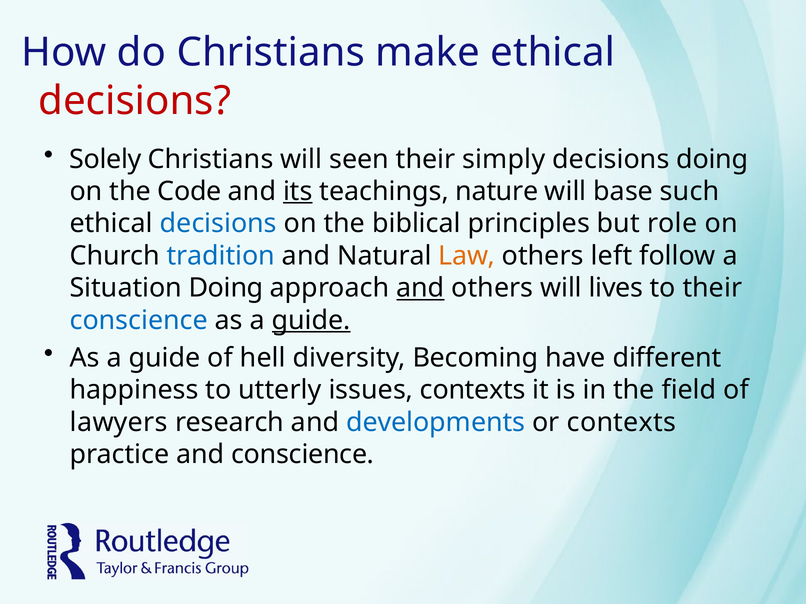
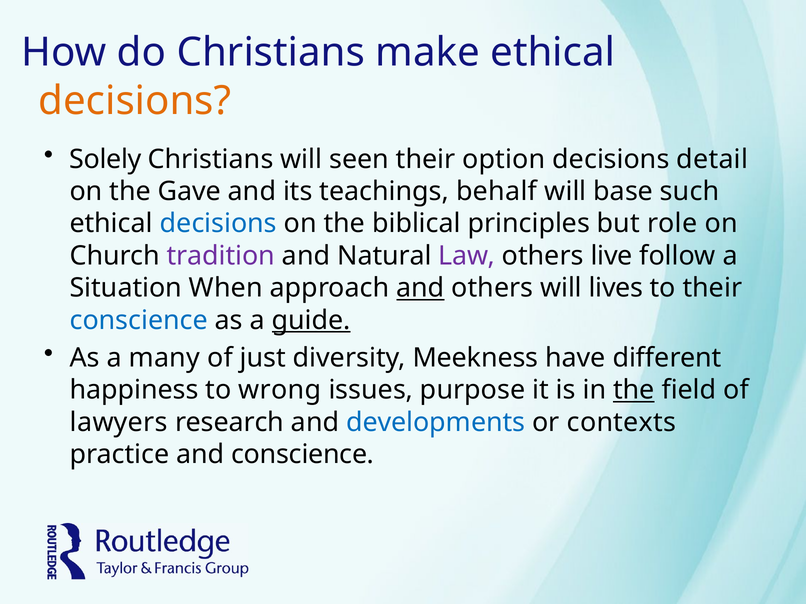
decisions colour: red -> orange (135, 101)
simply: simply -> option (504, 159)
decisions doing: doing -> detail (712, 159)
Code: Code -> Gave (189, 192)
its underline: present -> none (298, 192)
nature: nature -> behalf (497, 192)
tradition colour: blue -> purple (221, 256)
Law colour: orange -> purple (467, 256)
left: left -> live (612, 256)
Situation Doing: Doing -> When (226, 288)
guide: guide -> many (164, 358)
hell: hell -> just (263, 358)
Becoming: Becoming -> Meekness (475, 358)
utterly: utterly -> wrong (280, 390)
issues contexts: contexts -> purpose (473, 390)
the underline: none -> present (634, 390)
